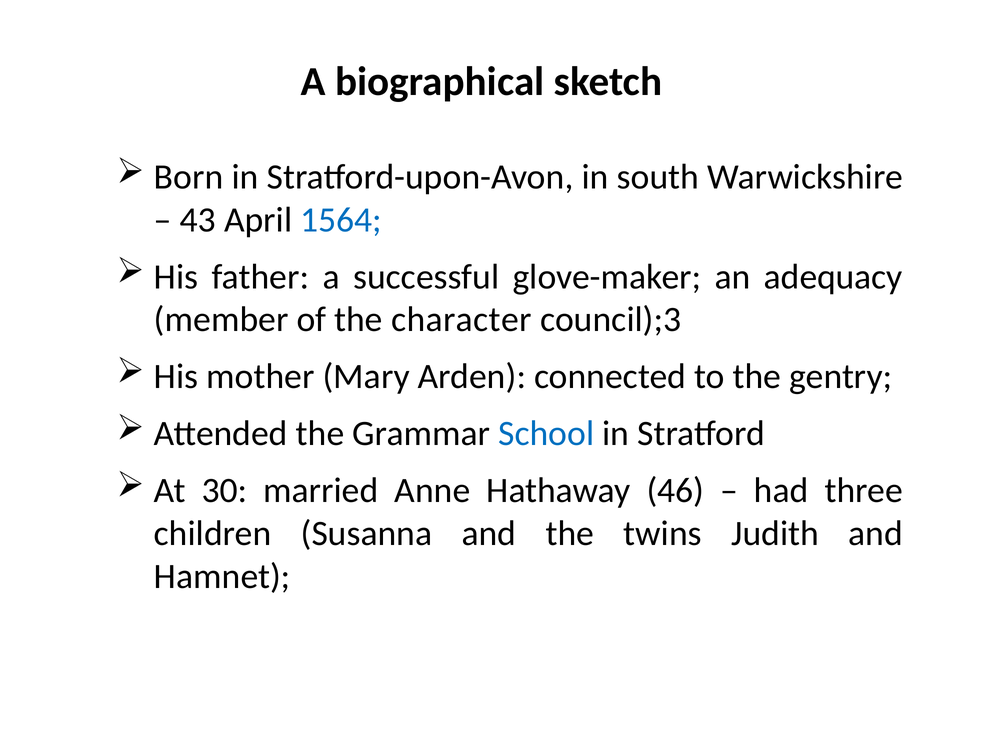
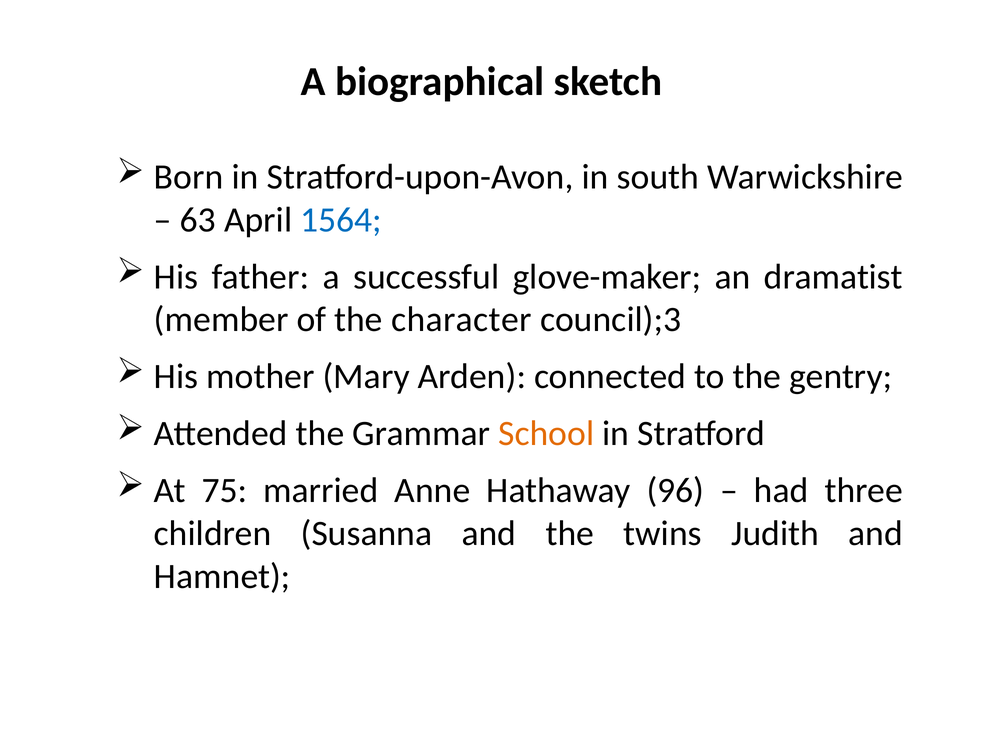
43: 43 -> 63 (198, 220)
adequacy: adequacy -> dramatist (833, 277)
School colour: blue -> orange (546, 434)
30: 30 -> 75 (224, 491)
46: 46 -> 96 (675, 491)
